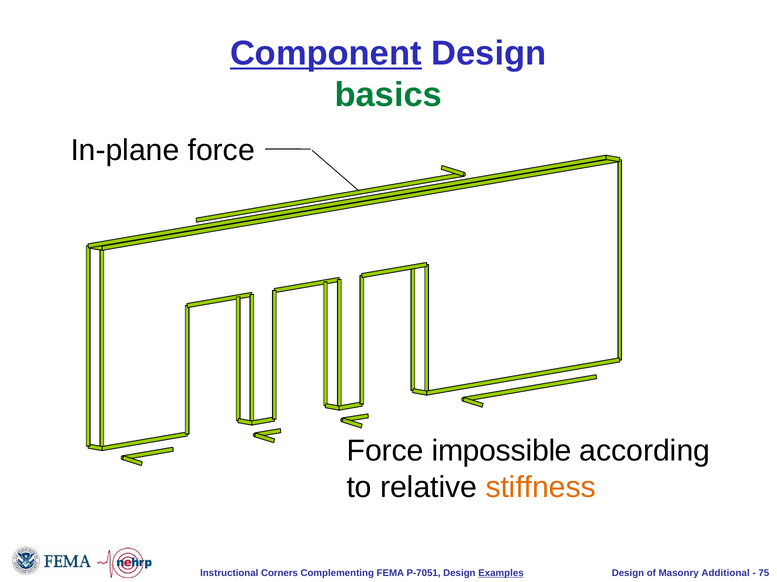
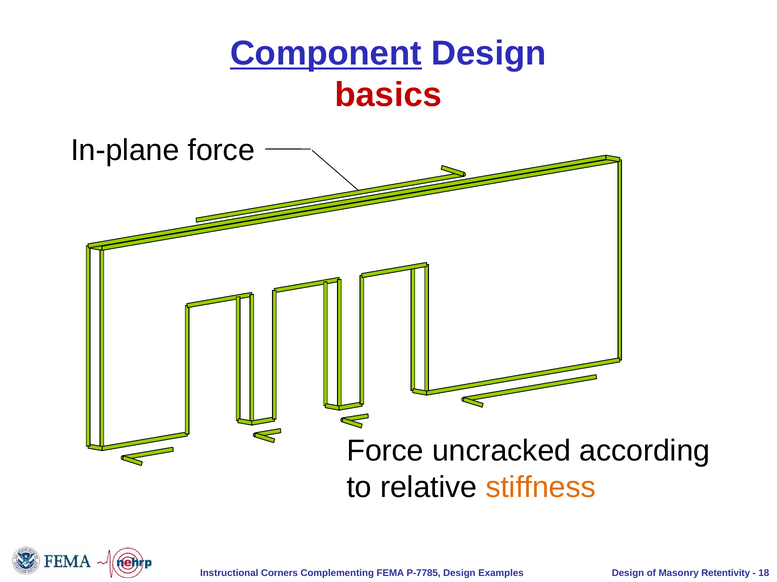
basics colour: green -> red (388, 95)
impossible: impossible -> uncracked (502, 452)
P-7051: P-7051 -> P-7785 (424, 574)
Examples underline: present -> none (501, 574)
Additional: Additional -> Retentivity (726, 574)
75: 75 -> 18 (764, 574)
